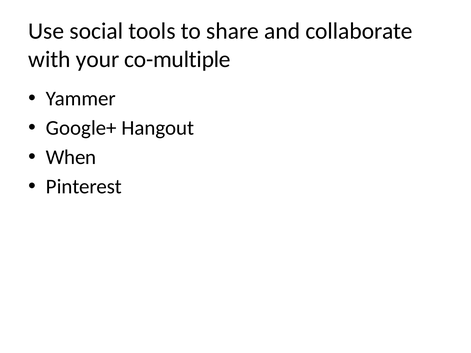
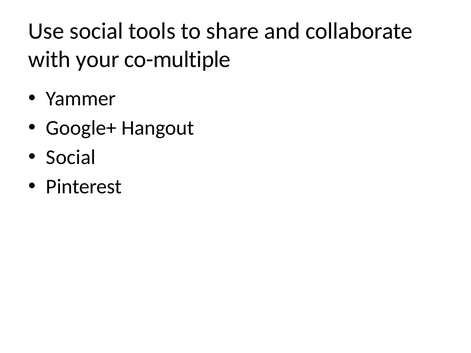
When: When -> Social (71, 157)
